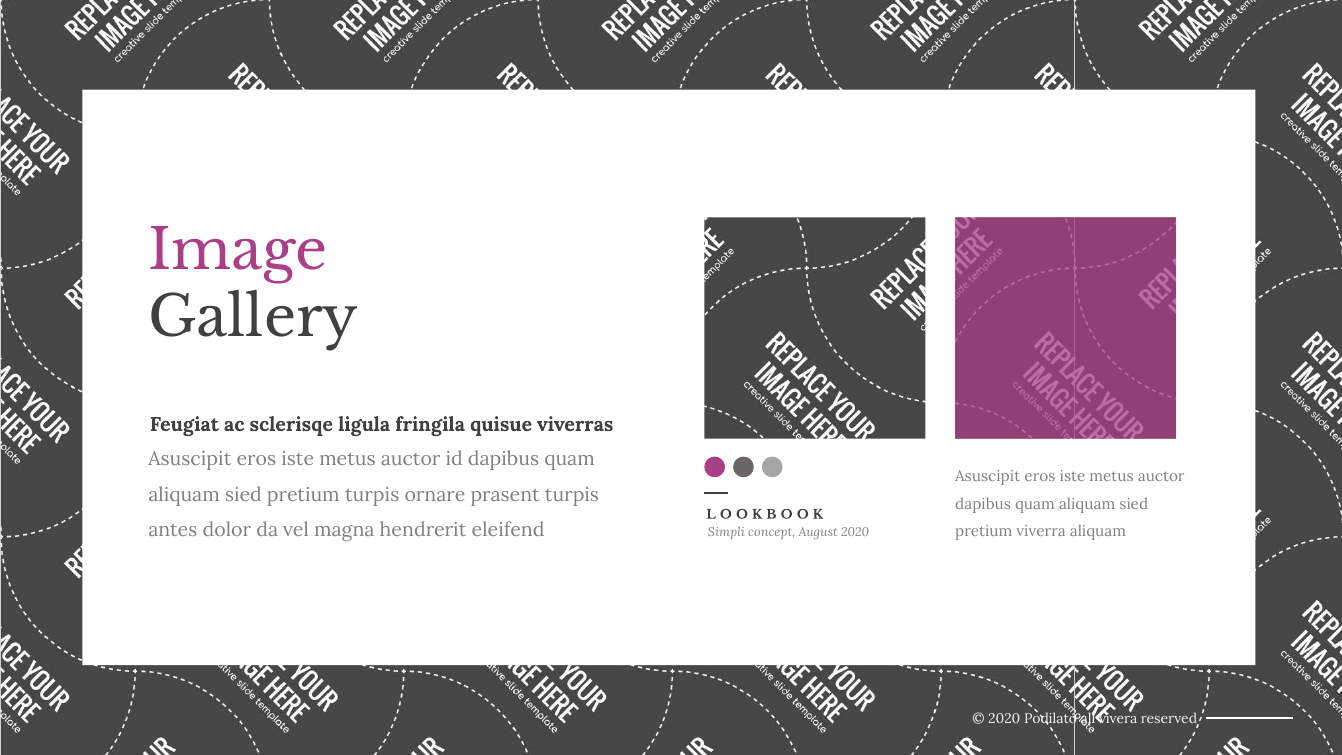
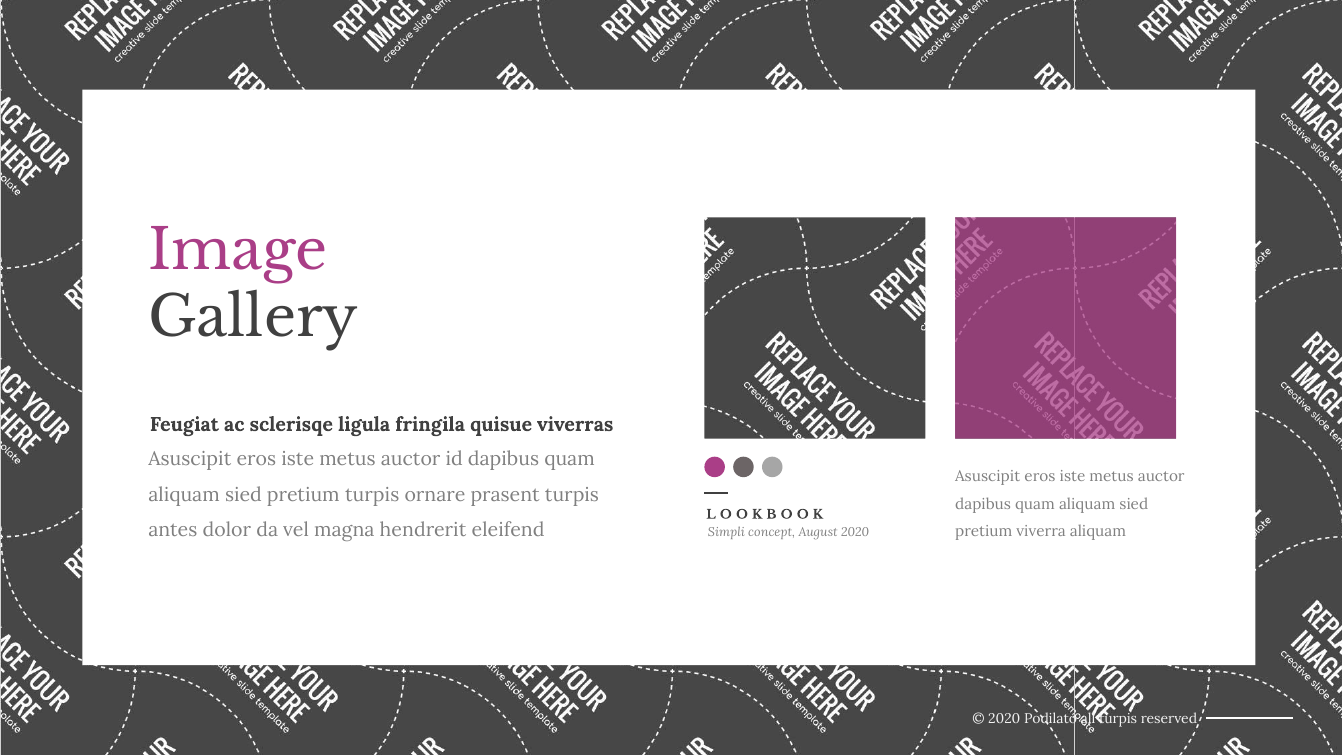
all vivera: vivera -> turpis (1118, 719)
